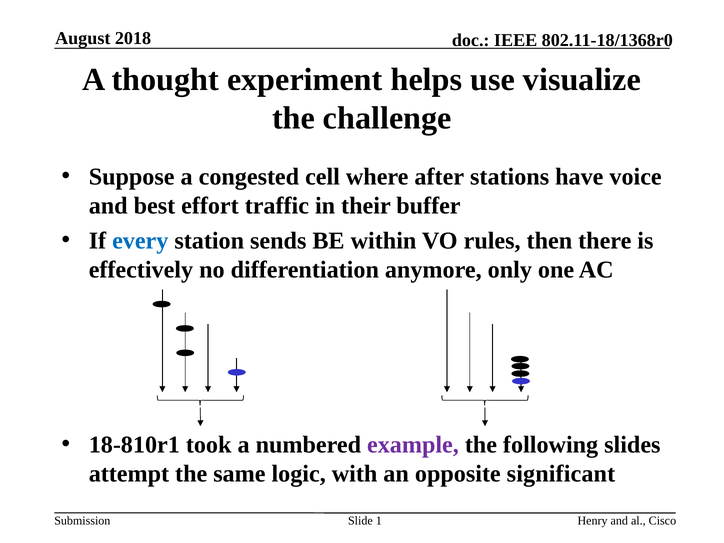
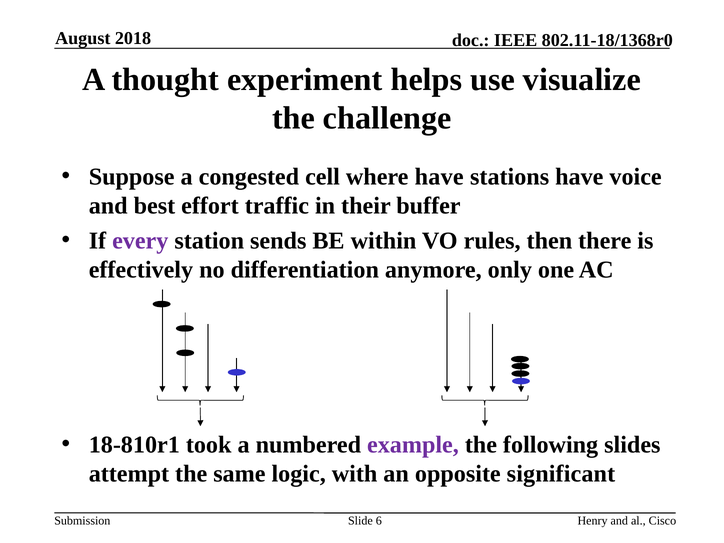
where after: after -> have (439, 177)
every colour: blue -> purple (140, 241)
1: 1 -> 6 (379, 521)
